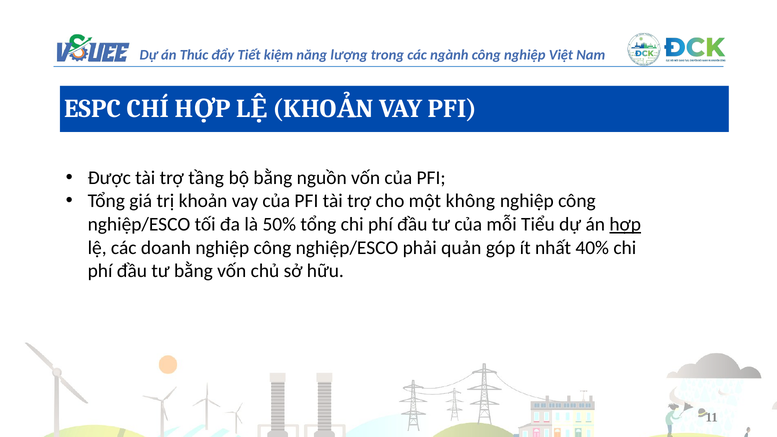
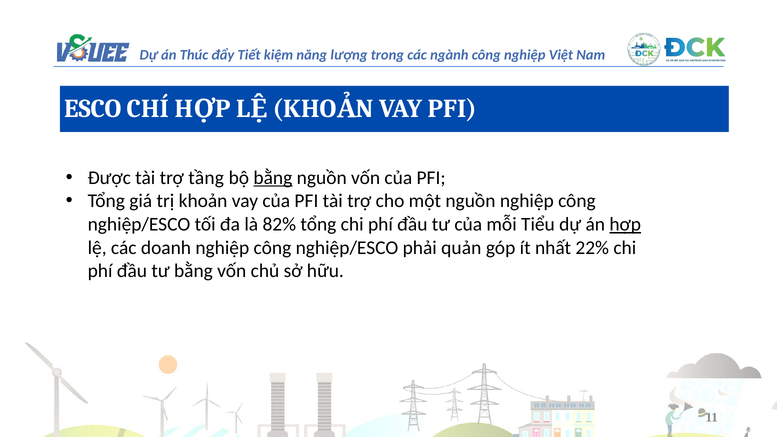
ESPC: ESPC -> ESCO (93, 109)
bằng underline: none -> present (273, 178)
một không: không -> nguồn (470, 201)
50%: 50% -> 82% (279, 224)
40%: 40% -> 22% (592, 248)
